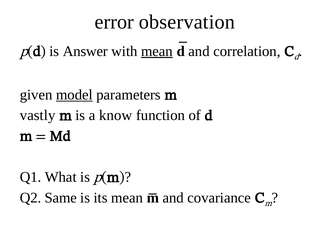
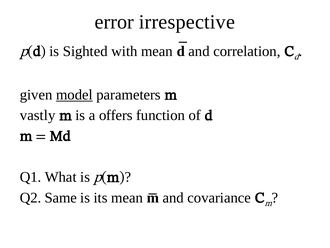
observation: observation -> irrespective (187, 22)
Answer: Answer -> Sighted (85, 51)
mean underline: present -> none (157, 51)
know: know -> offers (116, 115)
